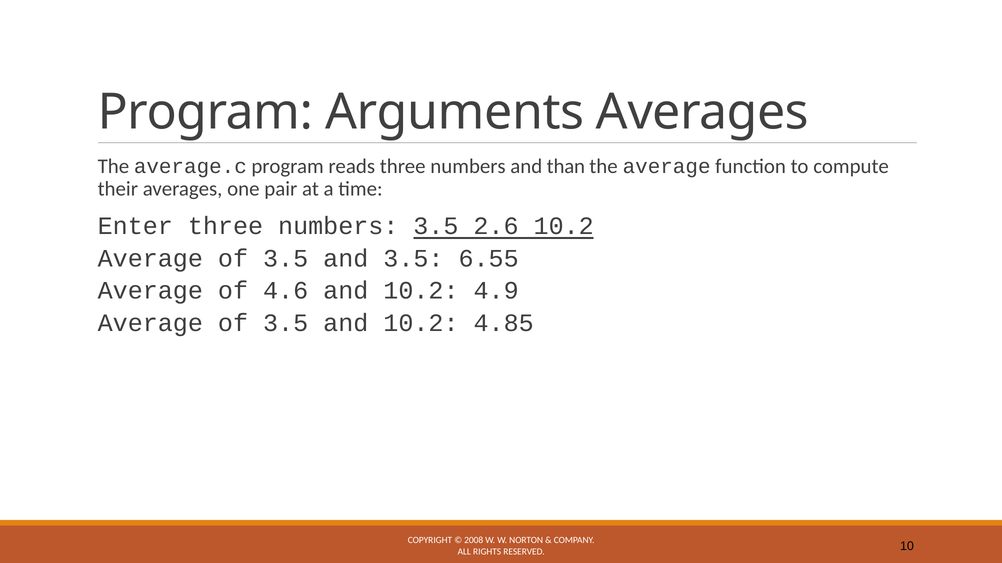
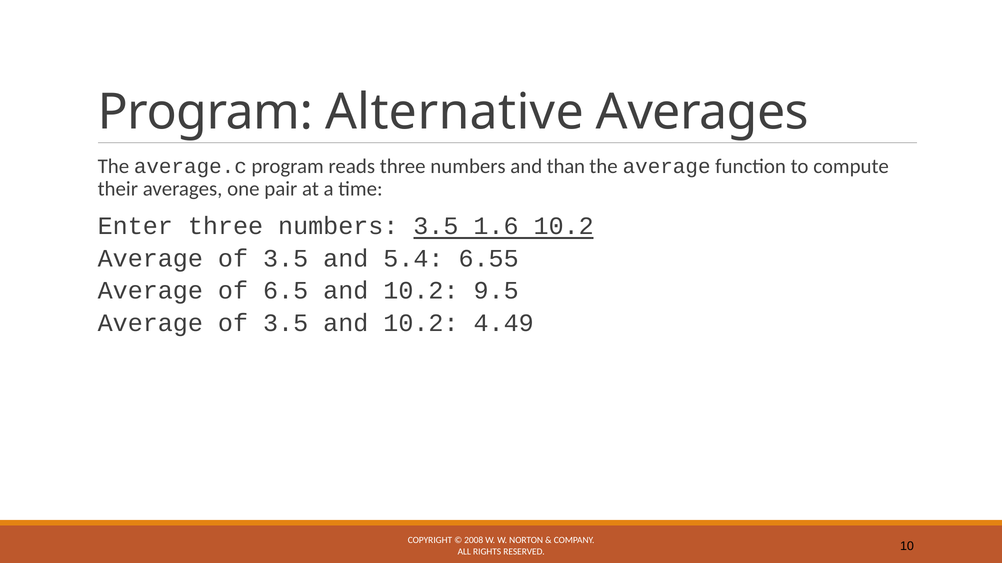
Arguments: Arguments -> Alternative (454, 112)
2.6: 2.6 -> 1.6 (496, 226)
and 3.5: 3.5 -> 5.4 (413, 259)
4.6: 4.6 -> 6.5 (286, 291)
4.9: 4.9 -> 9.5 (496, 291)
4.85: 4.85 -> 4.49 (504, 323)
